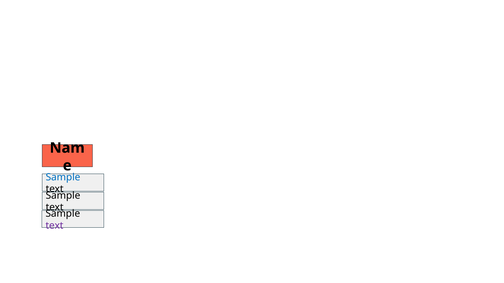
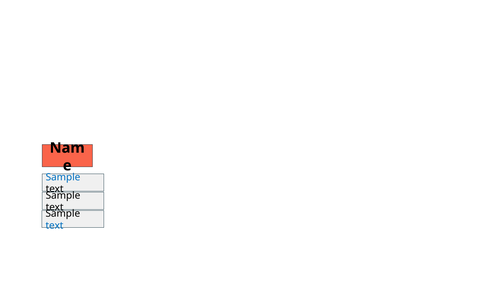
text colour: purple -> blue (54, 226)
